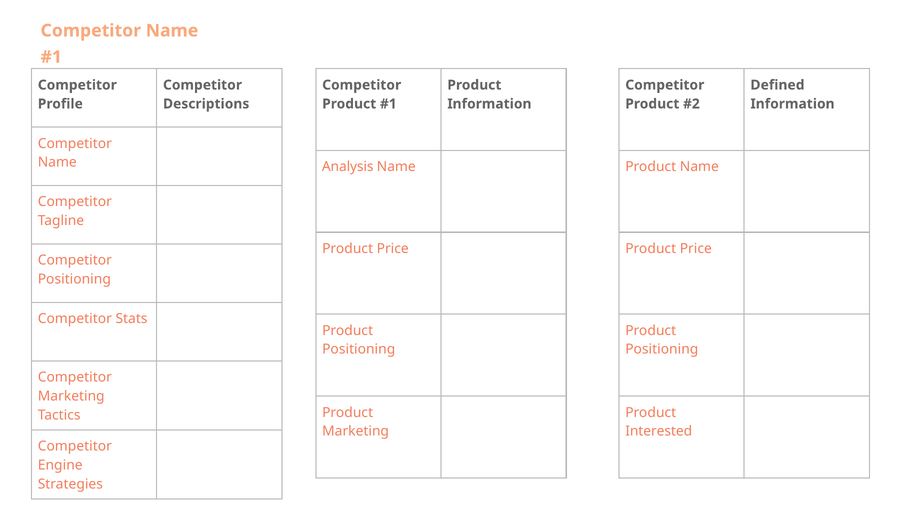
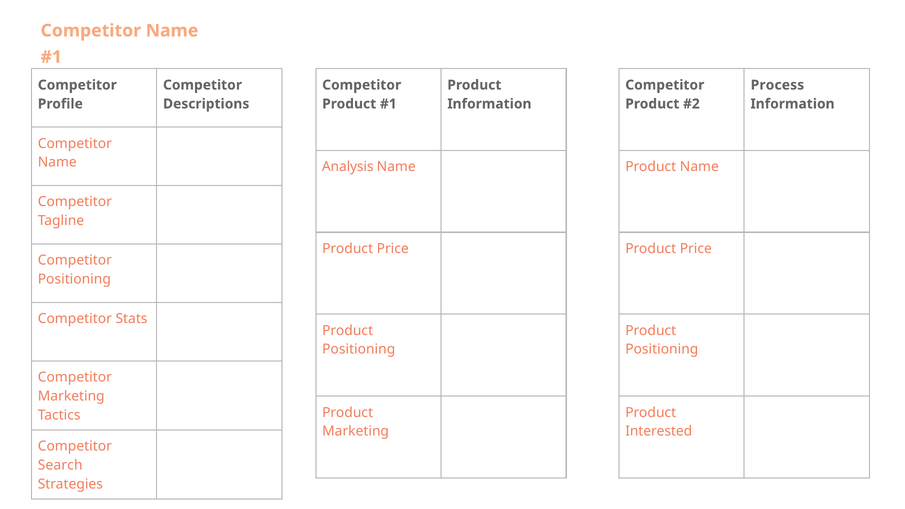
Defined: Defined -> Process (777, 85)
Engine: Engine -> Search (60, 465)
